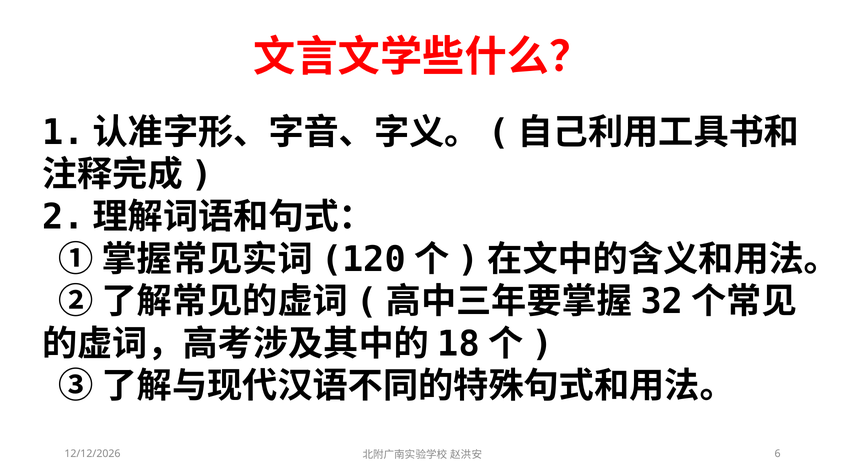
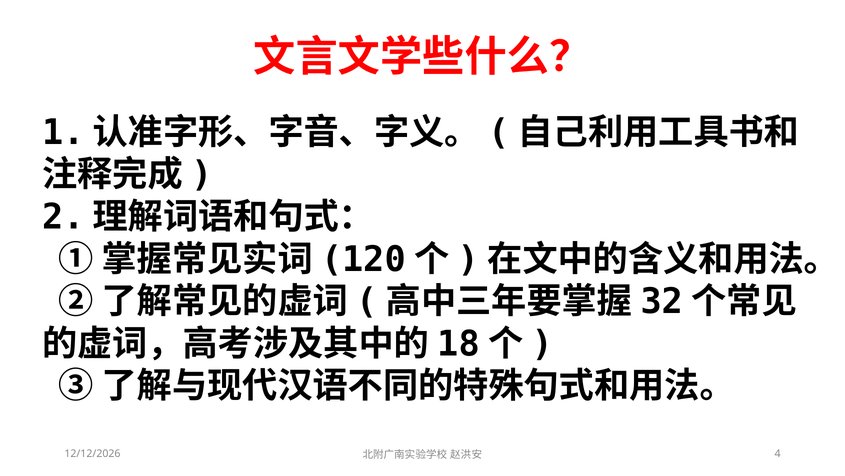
6: 6 -> 4 (778, 453)
